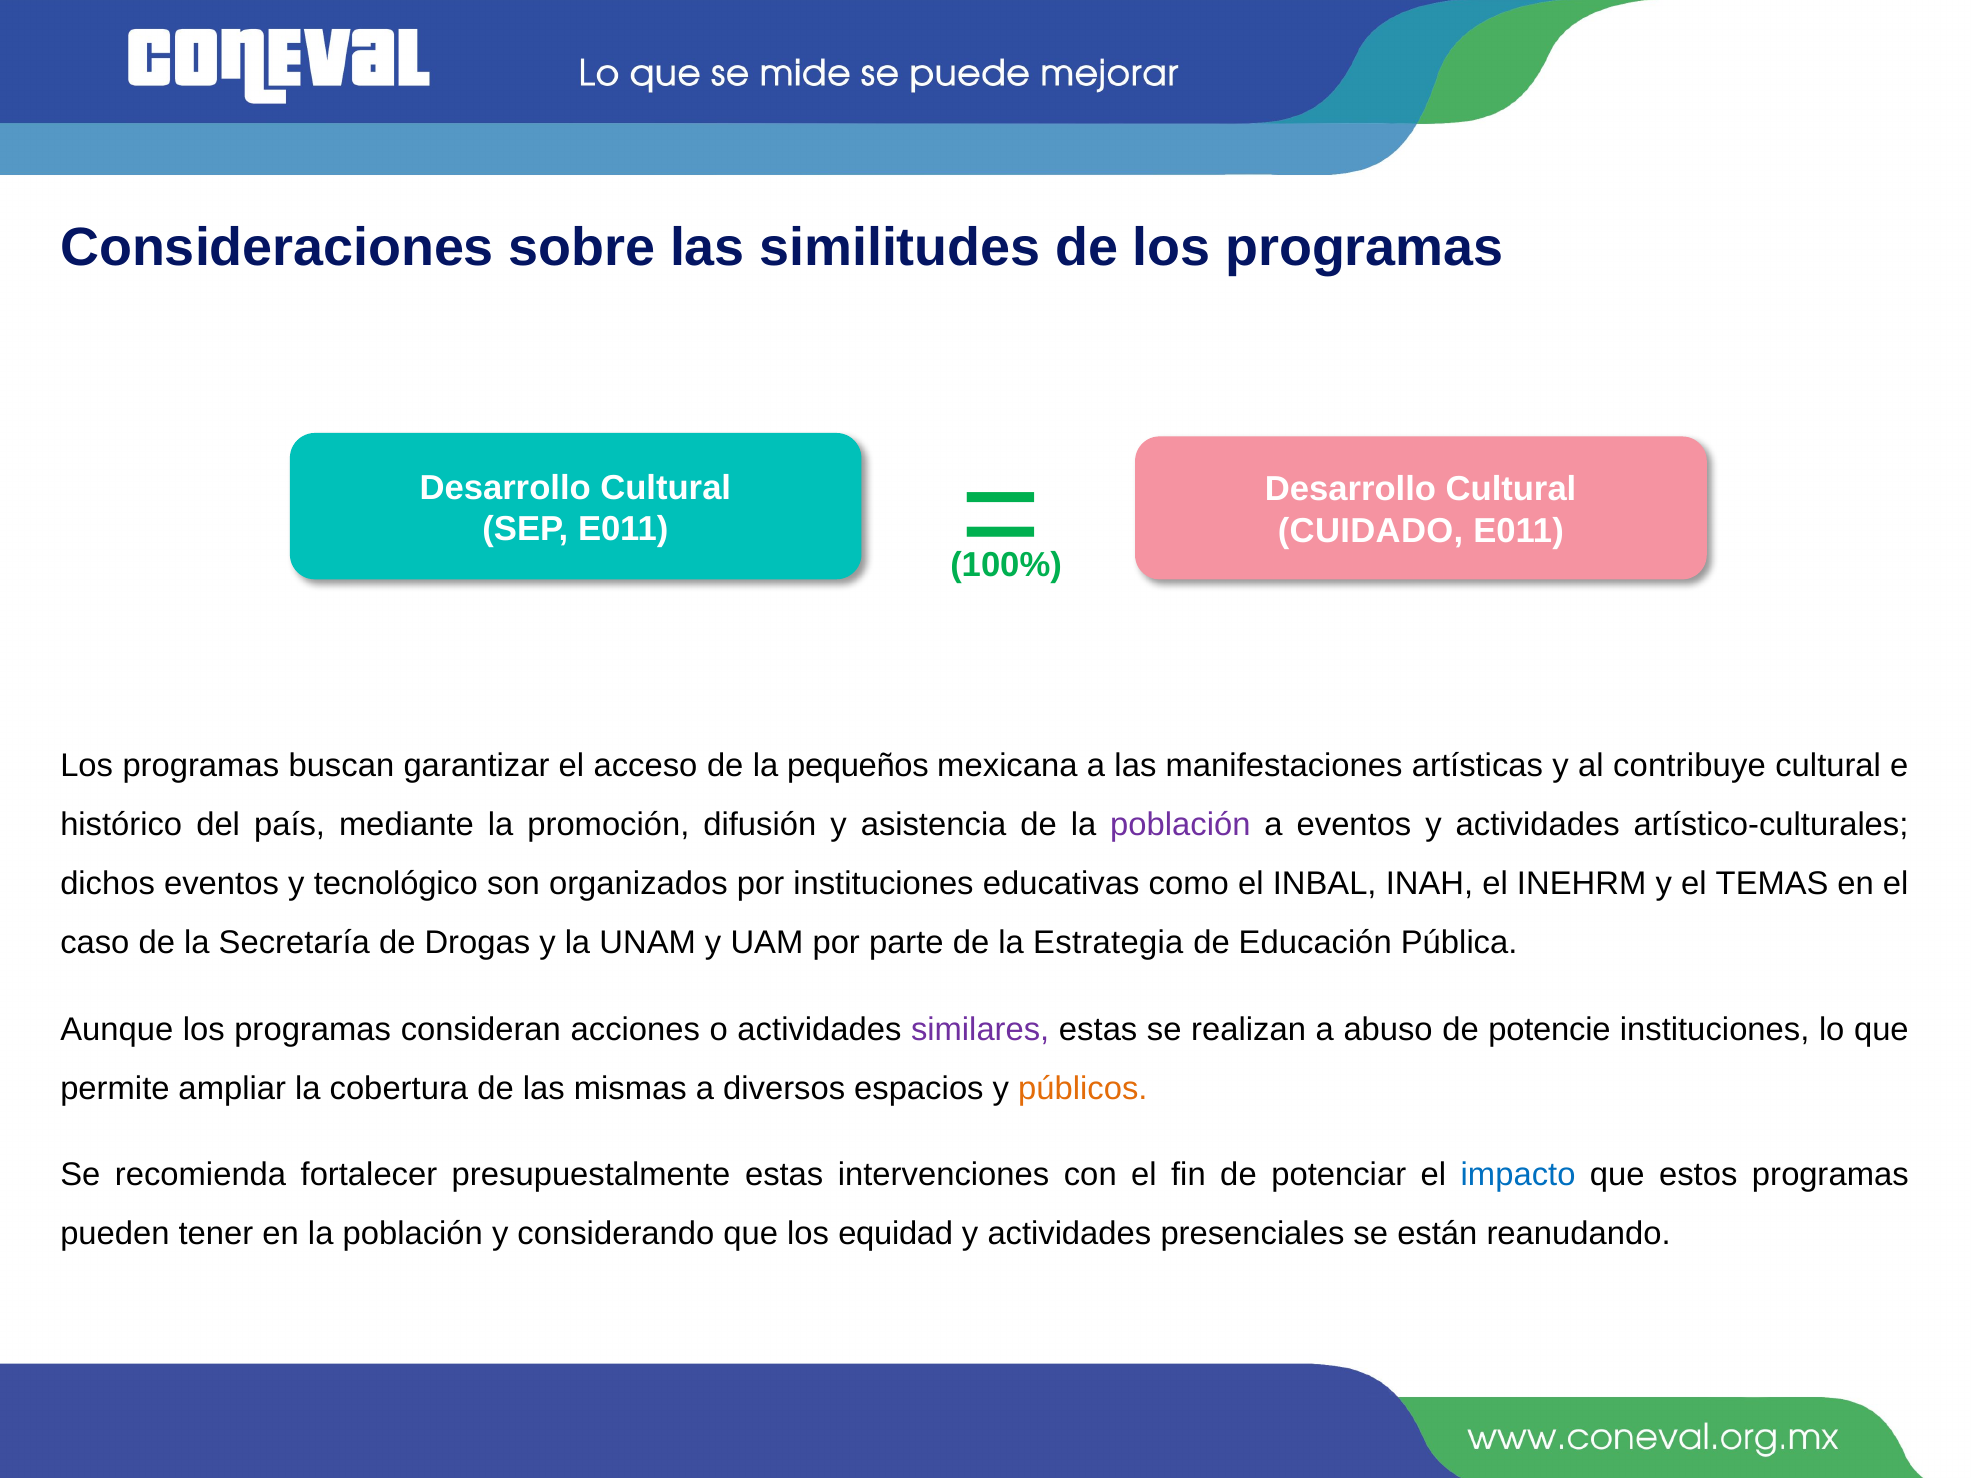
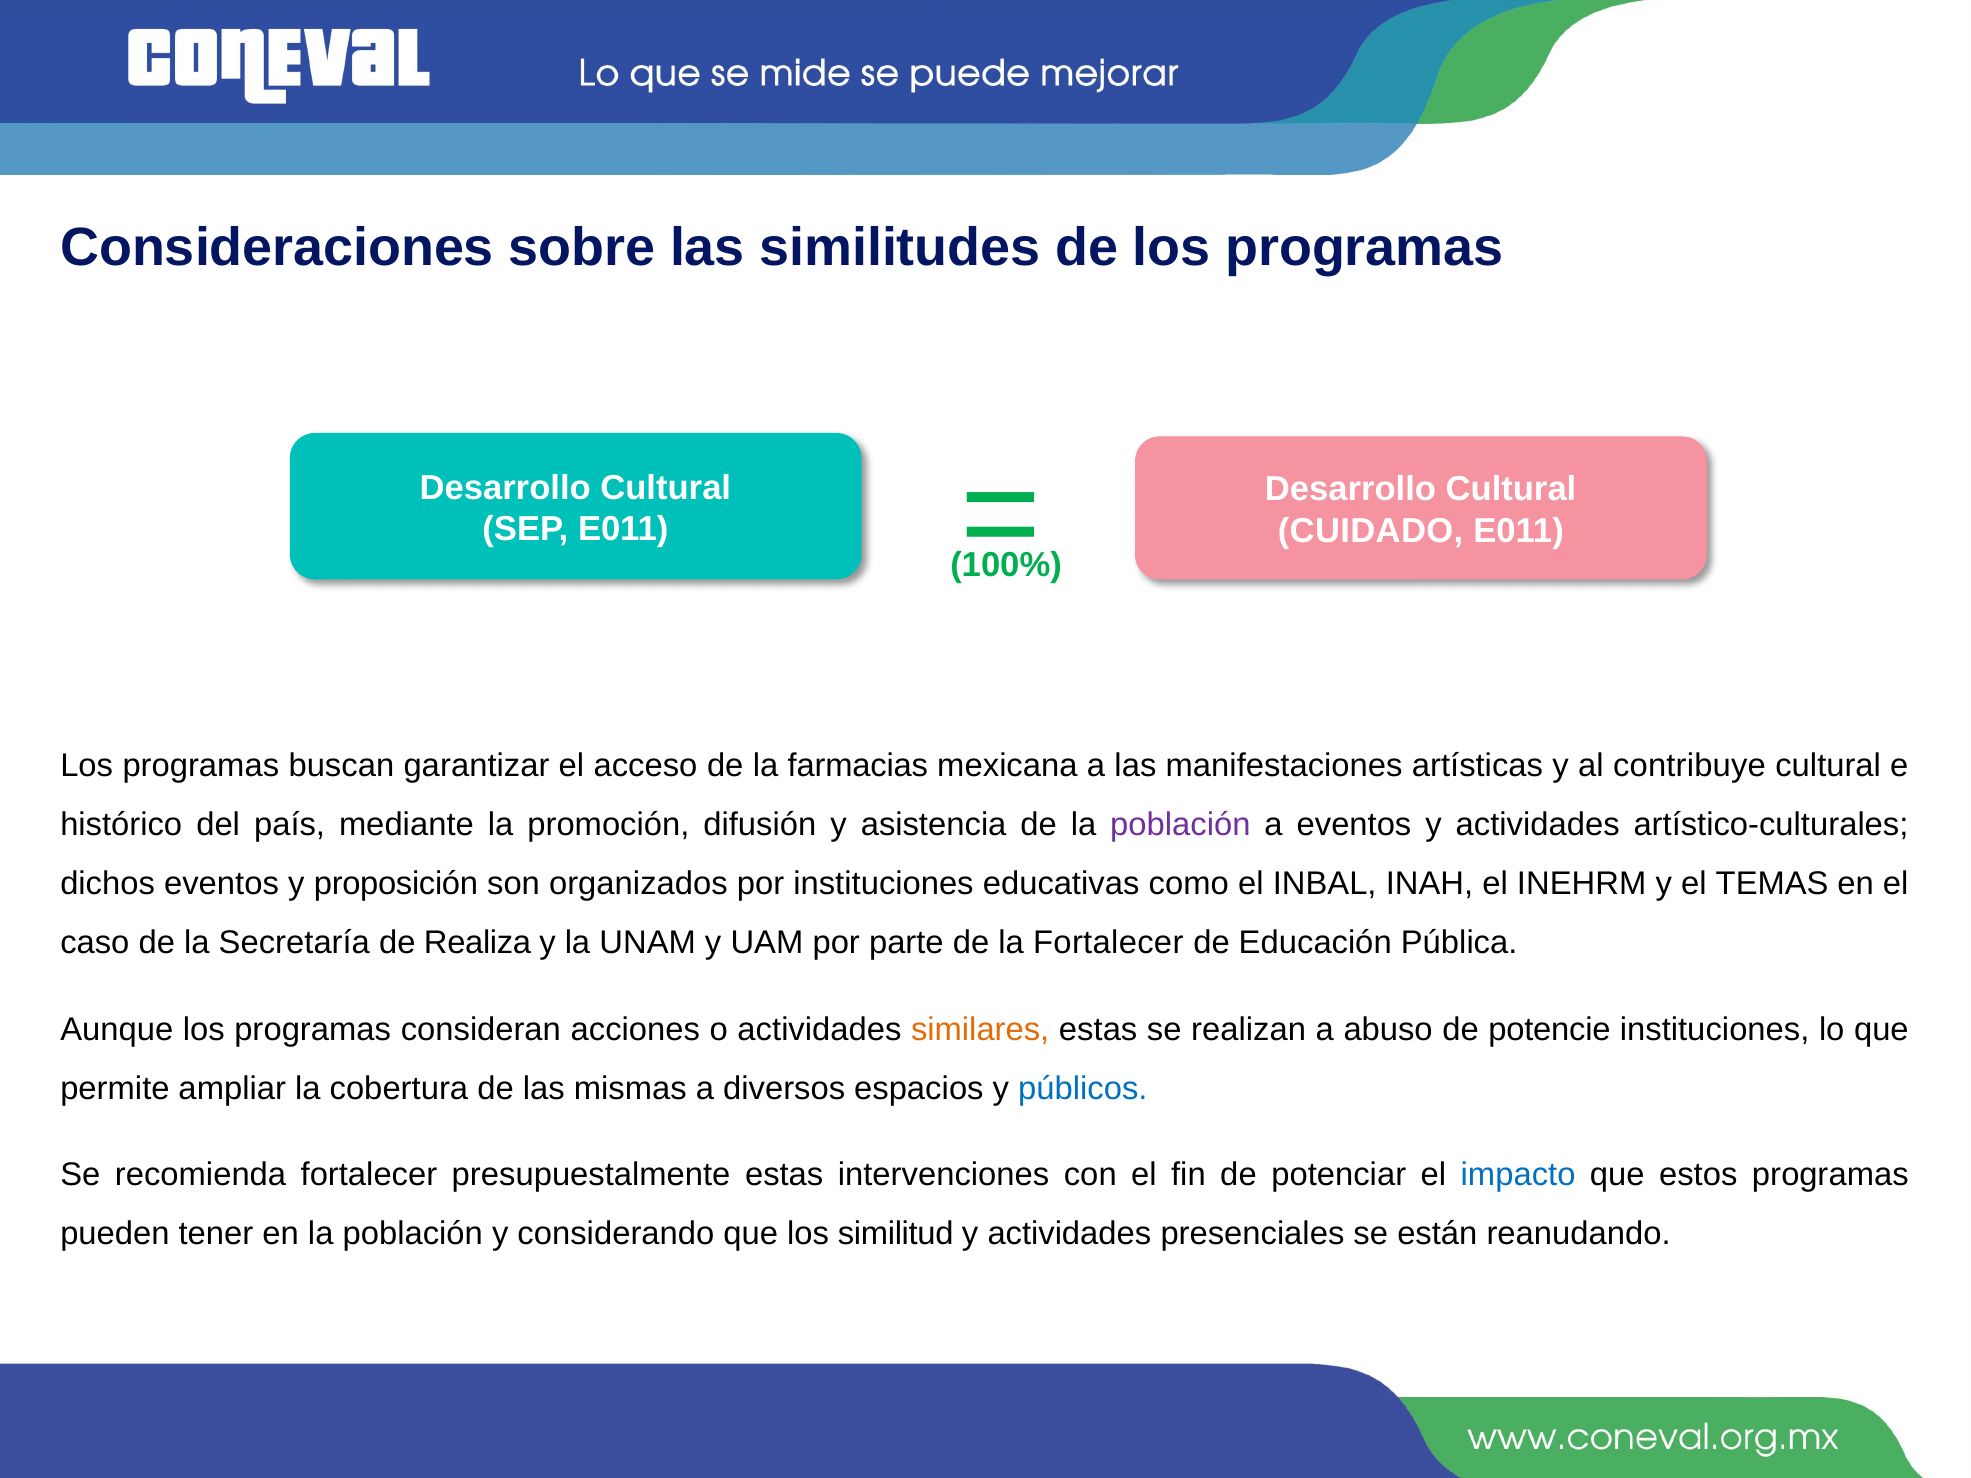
pequeños: pequeños -> farmacias (858, 766)
tecnológico: tecnológico -> proposición (396, 884)
Drogas: Drogas -> Realiza (478, 943)
la Estrategia: Estrategia -> Fortalecer (1108, 943)
similares colour: purple -> orange (980, 1030)
públicos colour: orange -> blue (1083, 1088)
equidad: equidad -> similitud (896, 1234)
